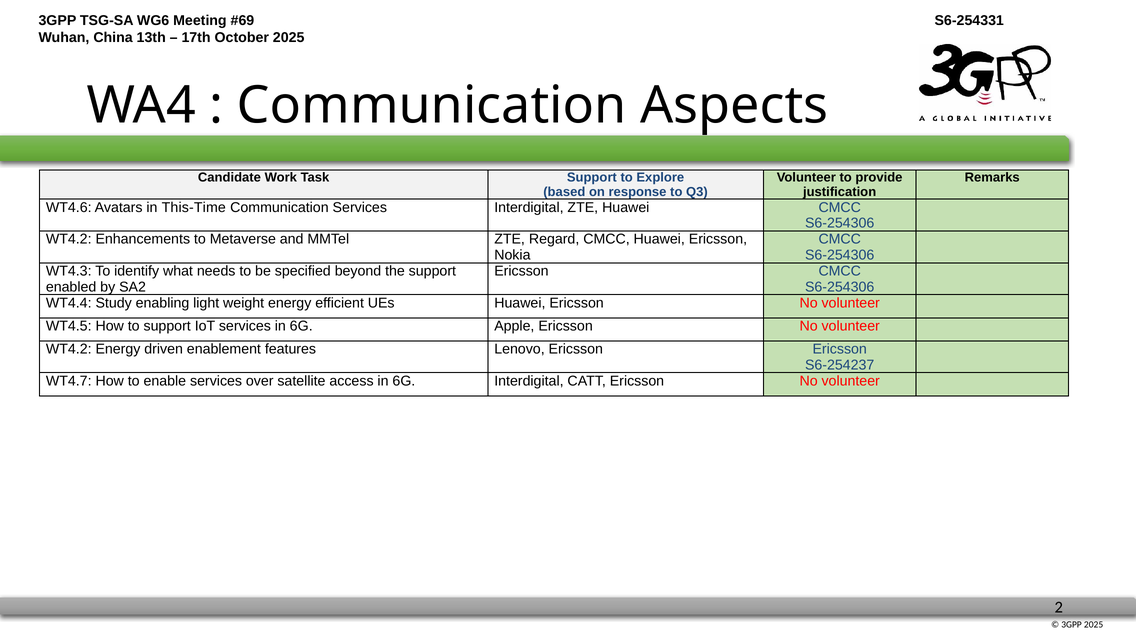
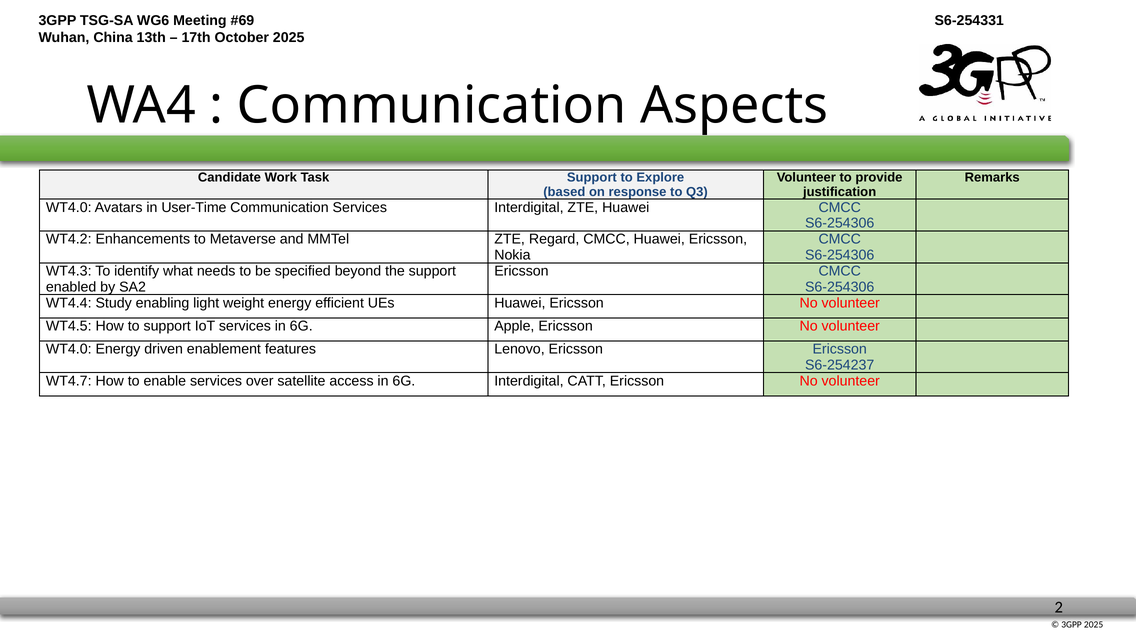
WT4.6: WT4.6 -> WT4.0 (69, 207)
This-Time: This-Time -> User-Time (194, 207)
WT4.2: WT4.2 -> WT4.0 (69, 349)
